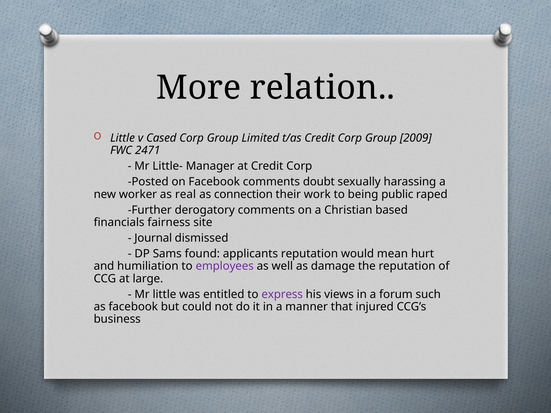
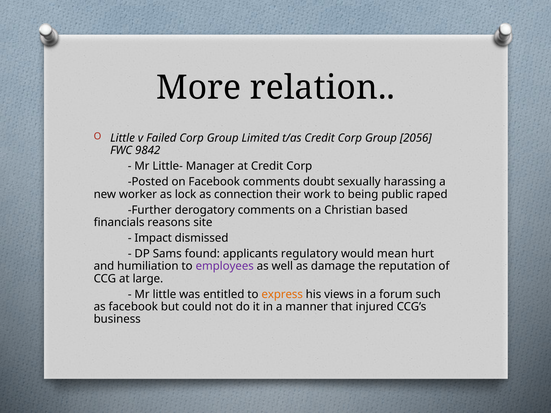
Cased: Cased -> Failed (161, 138)
2009: 2009 -> 2056 (416, 138)
2471: 2471 -> 9842 (148, 151)
real: real -> lock (186, 194)
fairness: fairness -> reasons (169, 222)
Journal: Journal -> Impact (153, 238)
applicants reputation: reputation -> regulatory (309, 254)
express colour: purple -> orange (282, 294)
